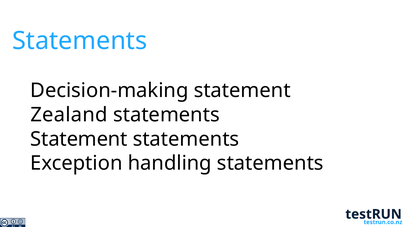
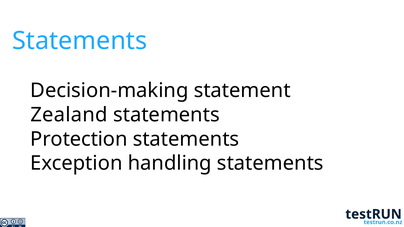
Statement: Statement -> Protection (79, 139)
